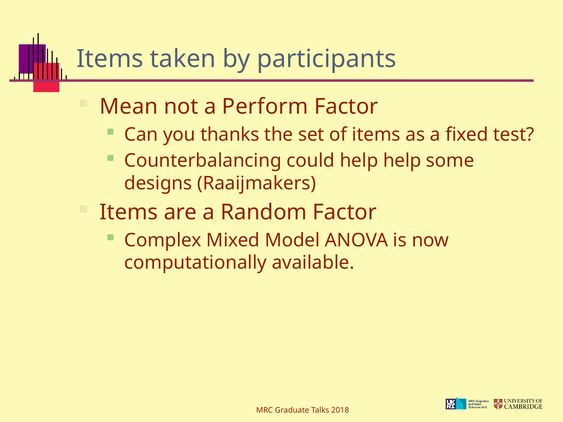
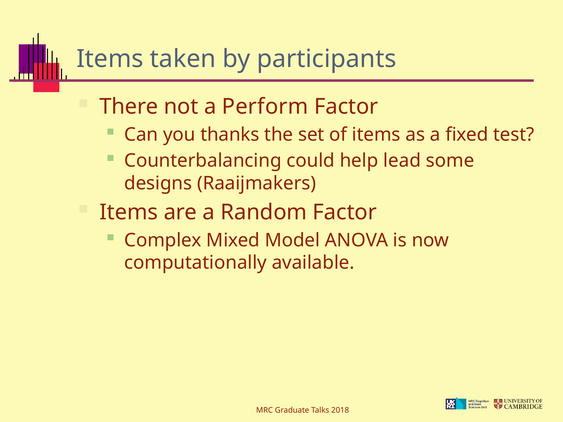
Mean: Mean -> There (129, 107)
help help: help -> lead (402, 161)
